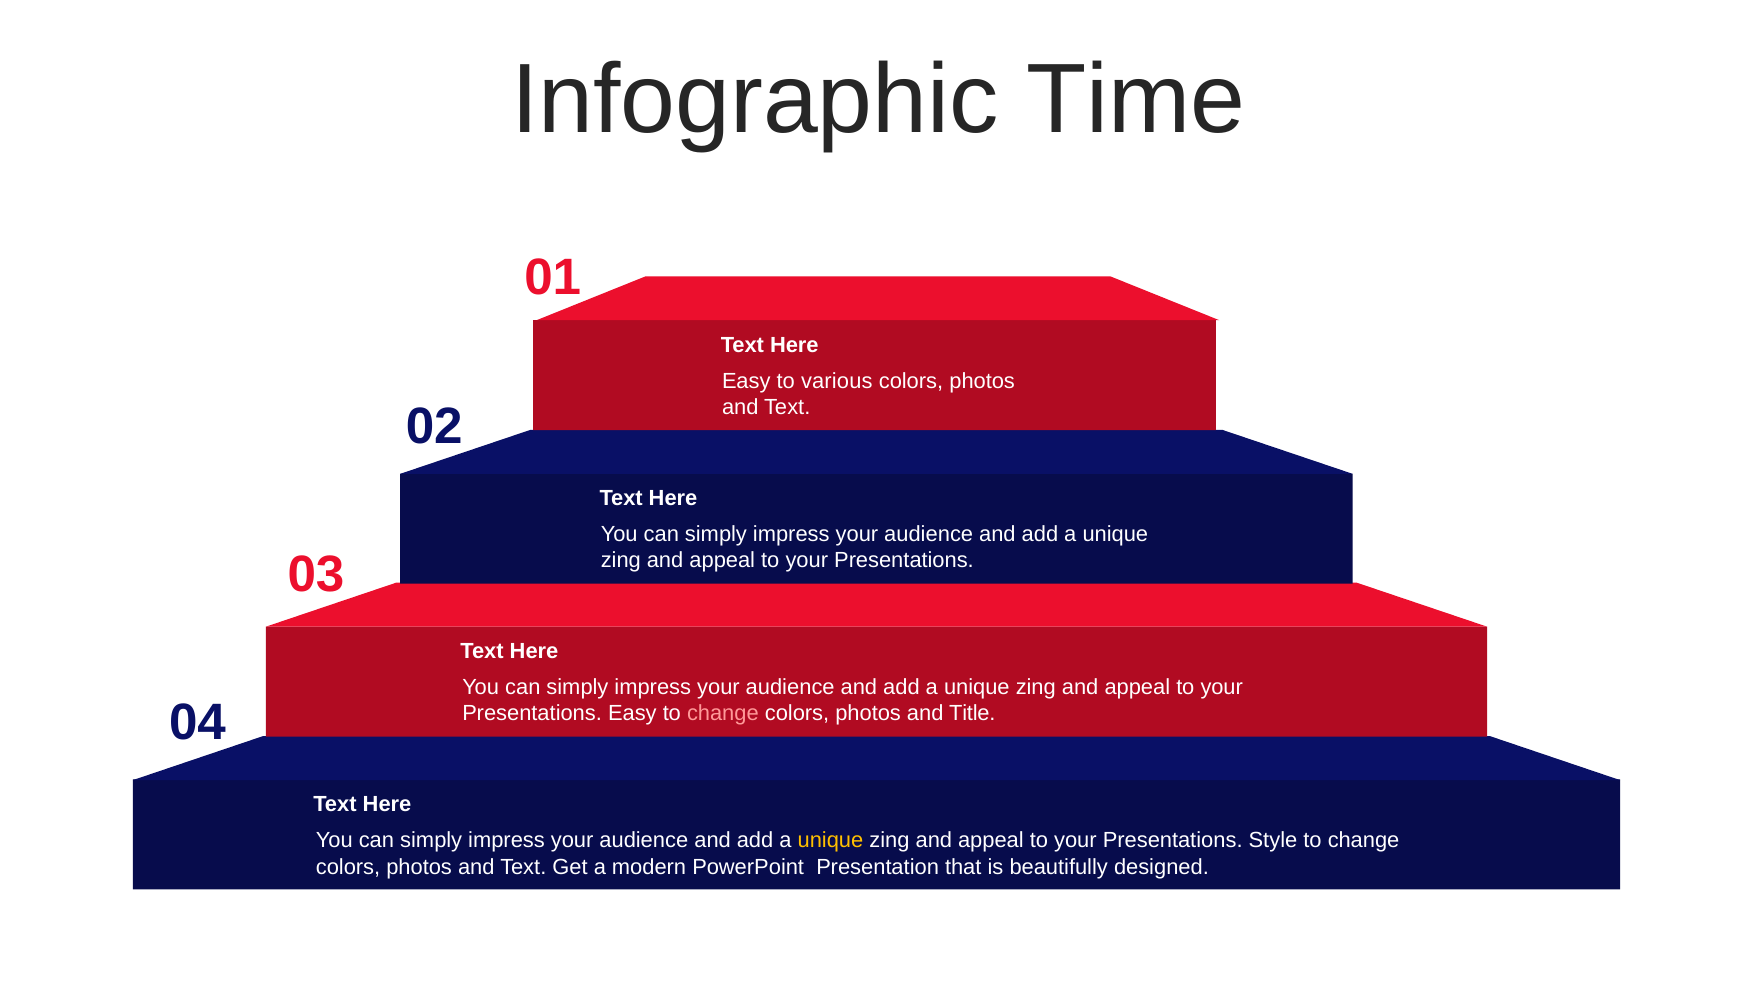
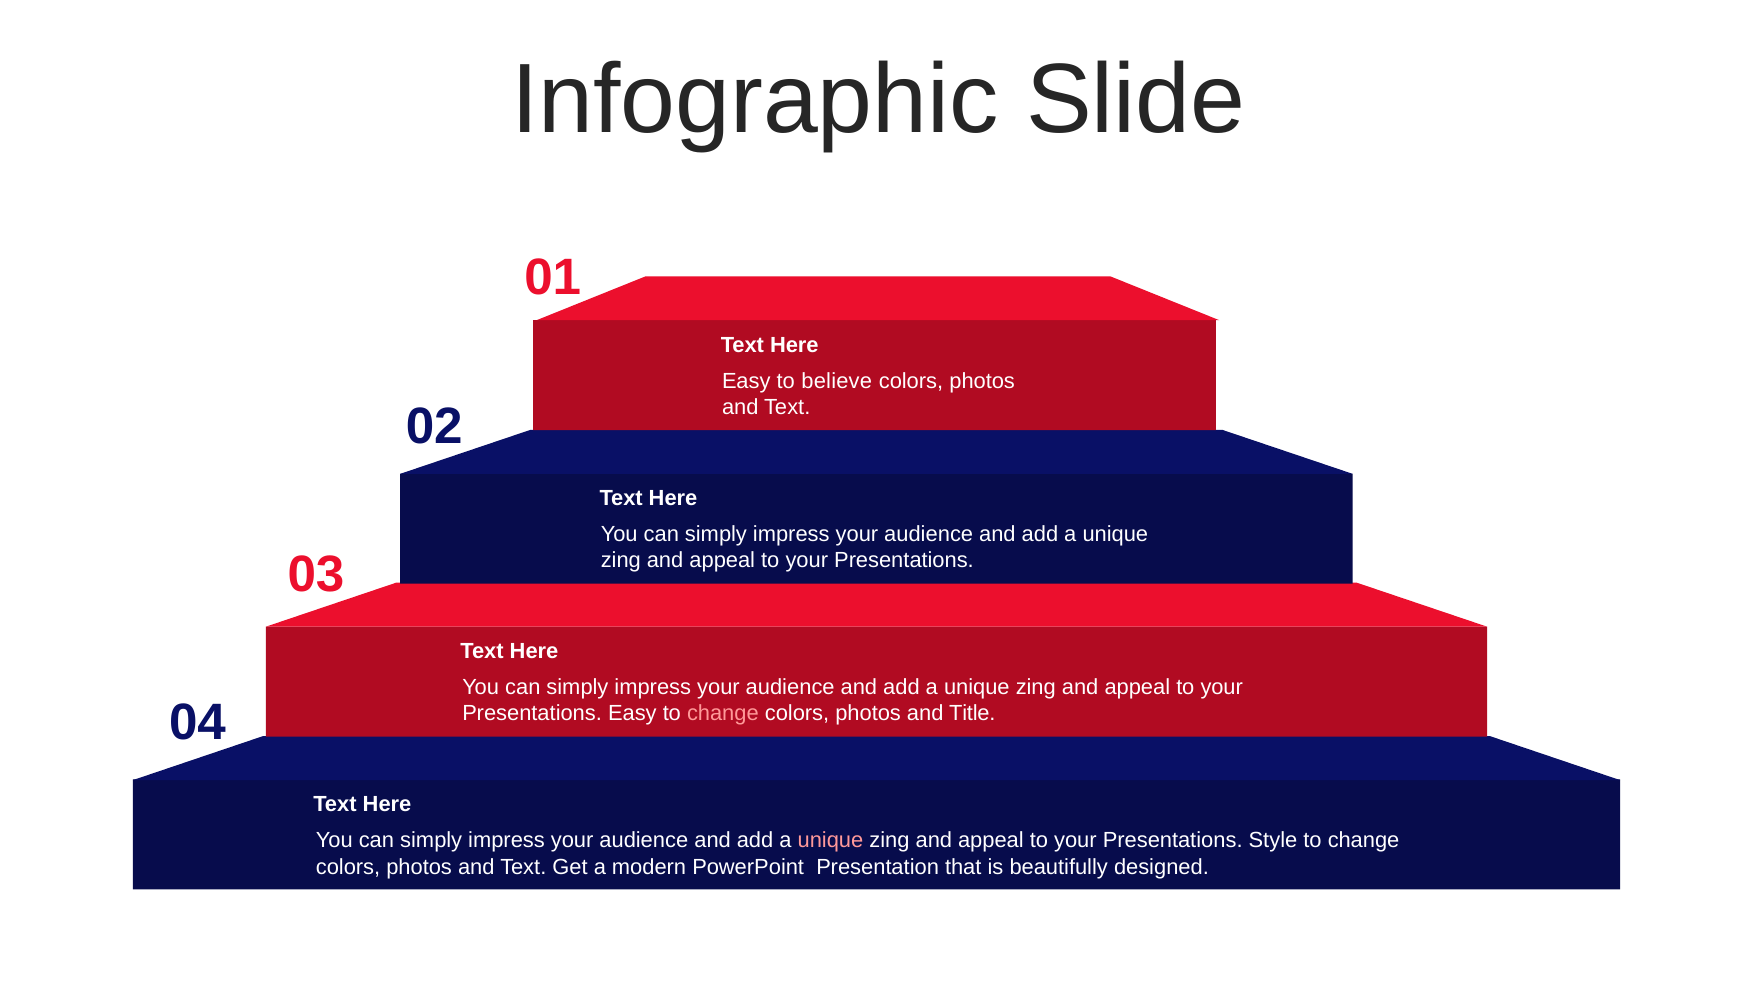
Time: Time -> Slide (1136, 100)
various: various -> believe (837, 381)
unique colour: yellow -> pink (830, 841)
